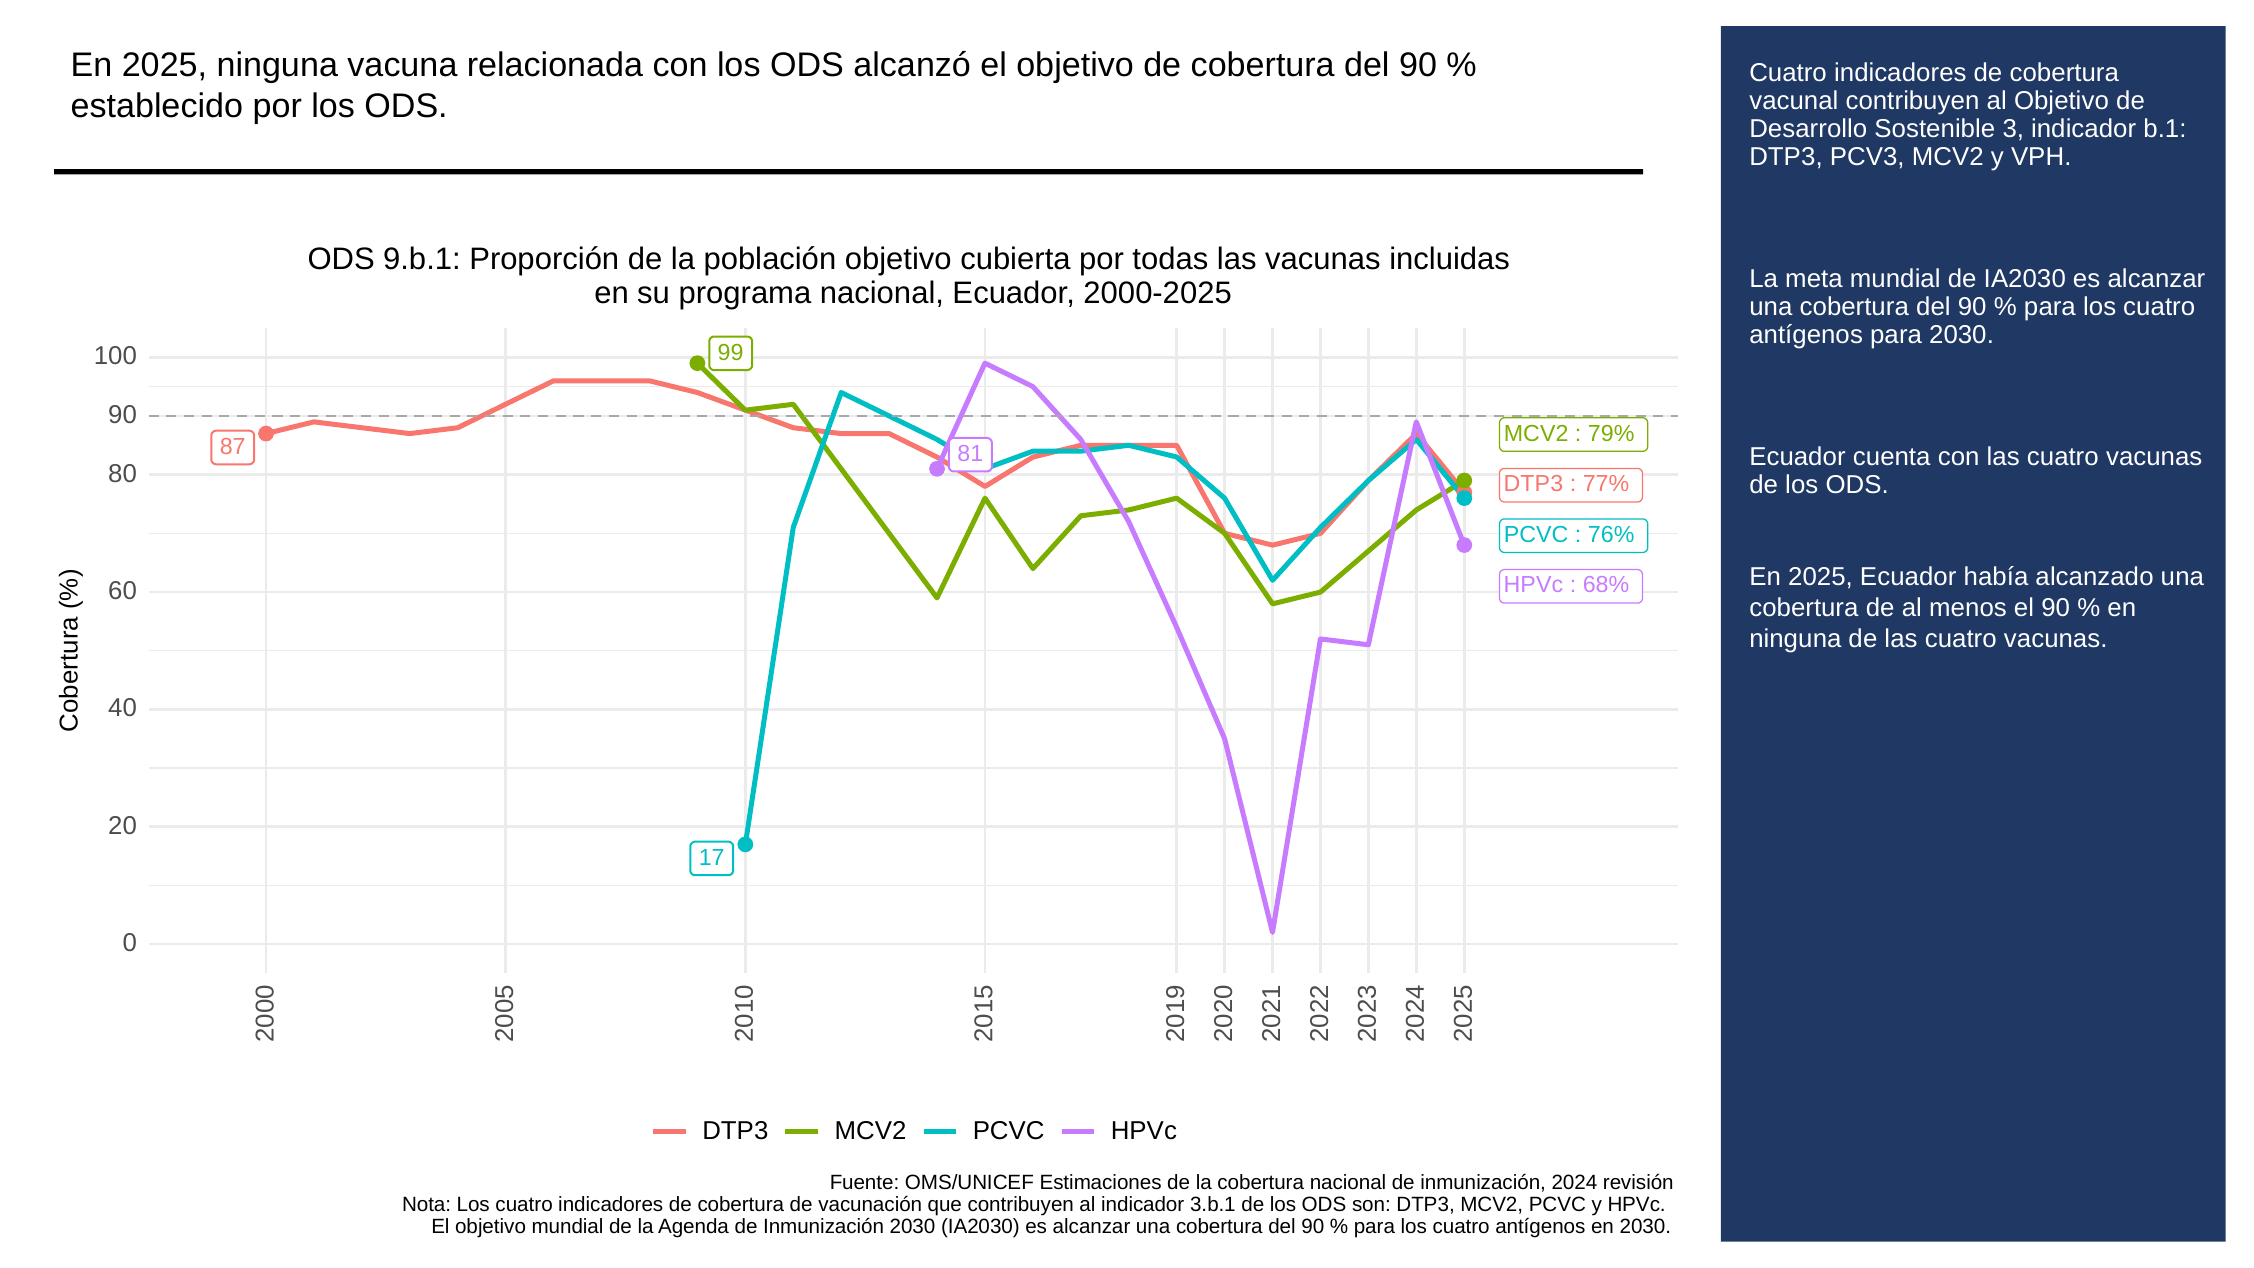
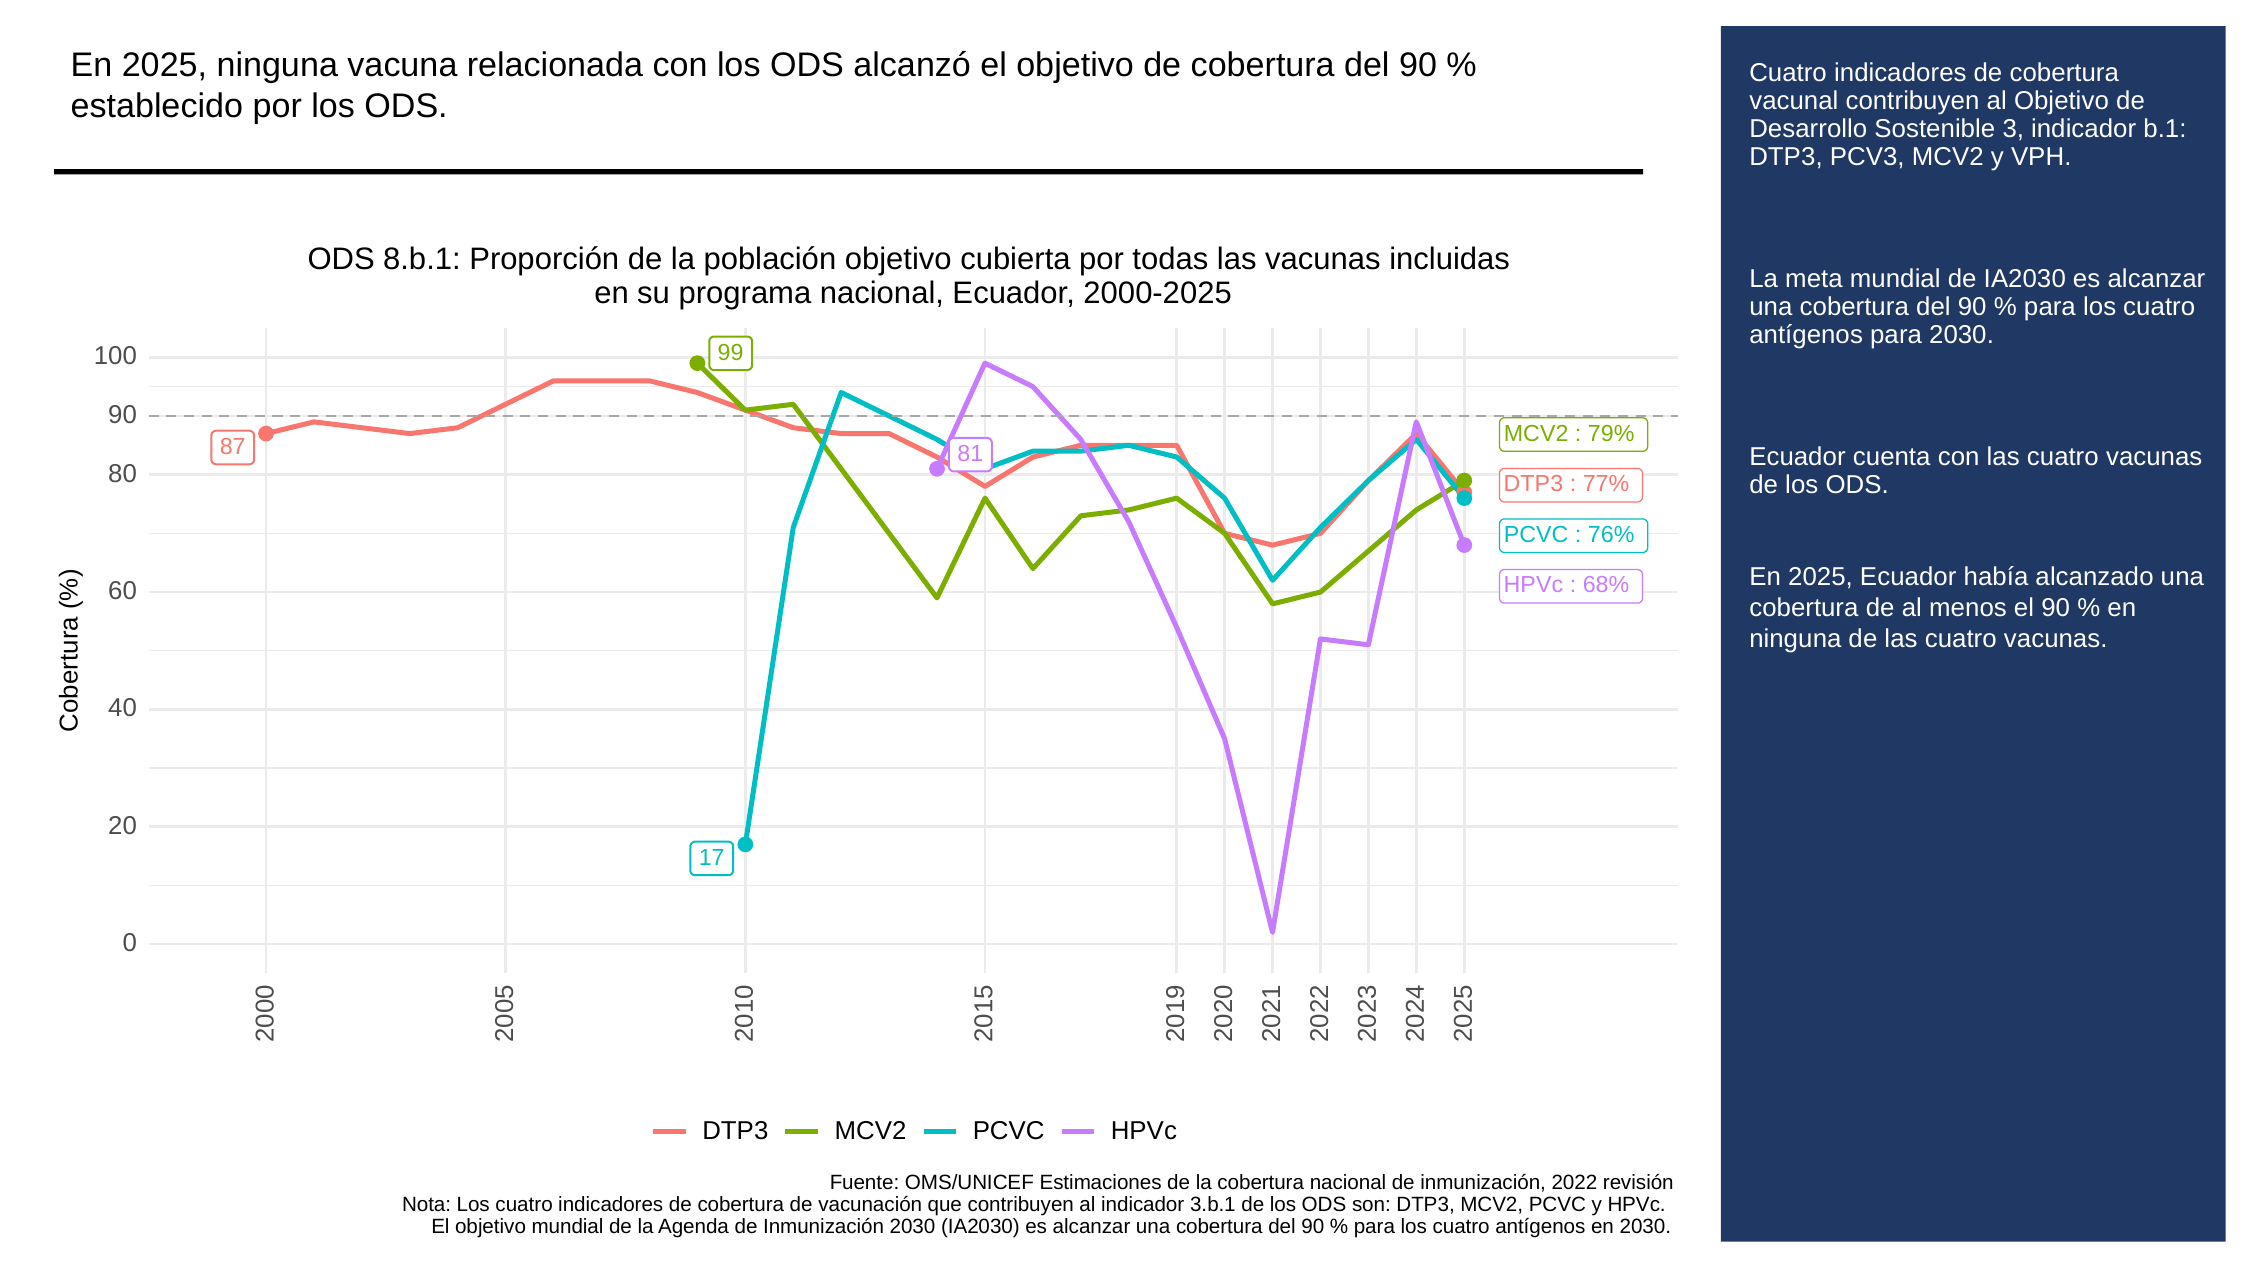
9.b.1: 9.b.1 -> 8.b.1 (422, 260)
2024: 2024 -> 2022 (1574, 1183)
